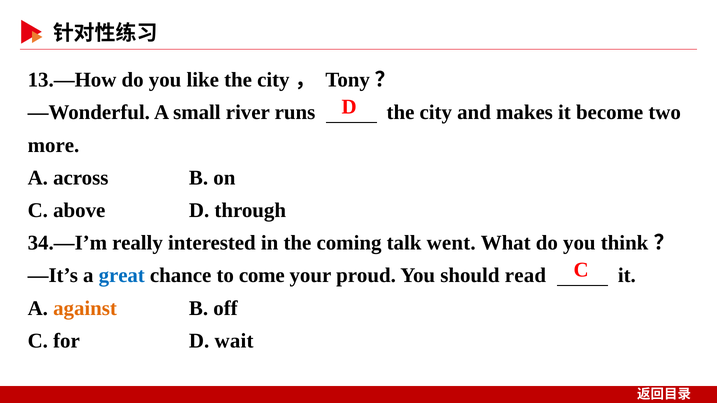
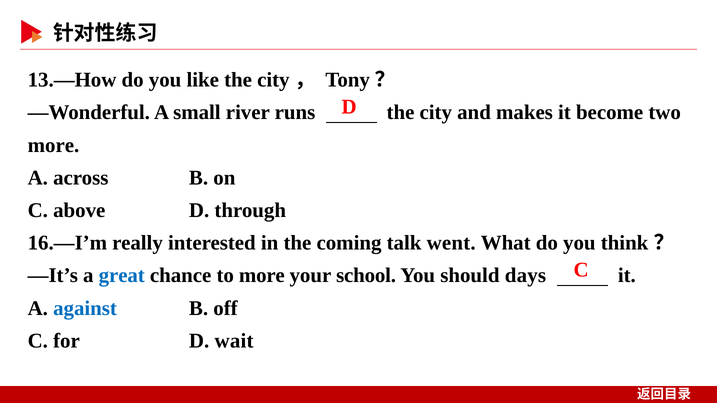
34.—I’m: 34.—I’m -> 16.—I’m (67, 243)
to come: come -> more (262, 276)
proud: proud -> school (366, 276)
read: read -> days (525, 276)
against colour: orange -> blue (85, 308)
